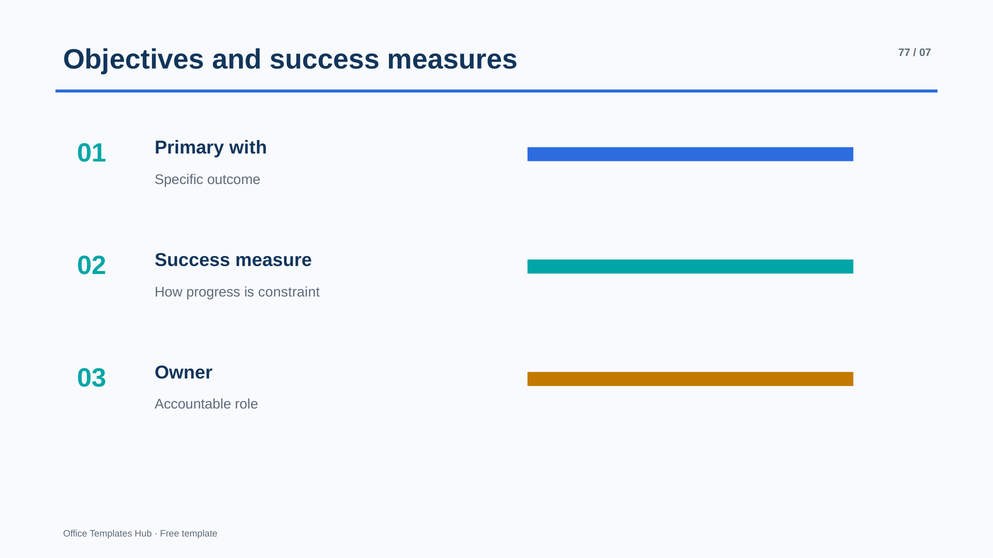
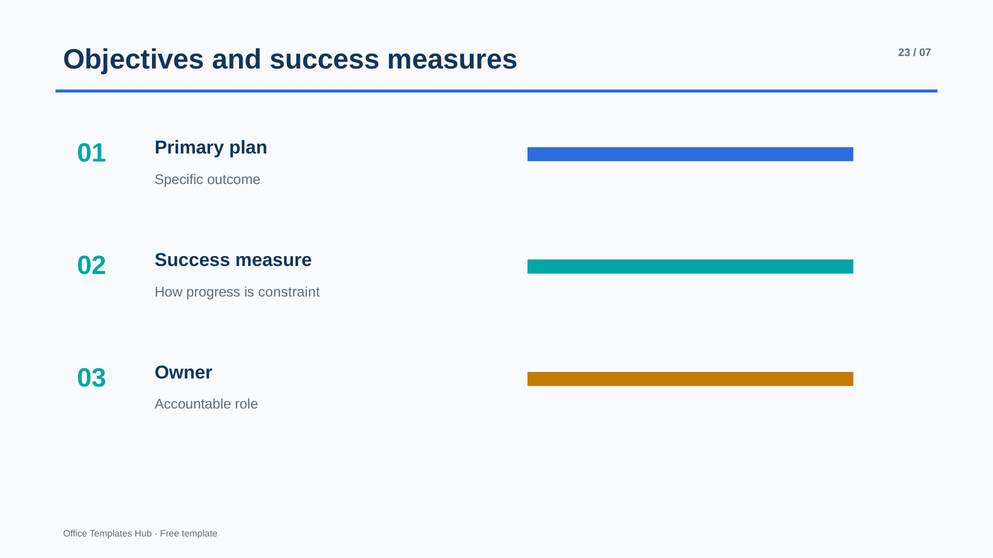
77: 77 -> 23 (904, 53)
with: with -> plan (248, 148)
